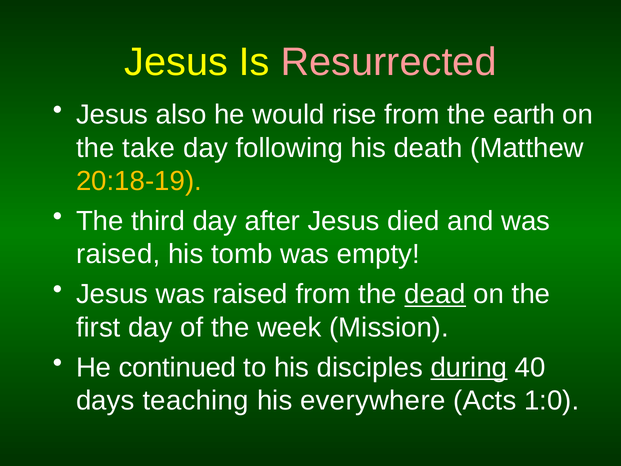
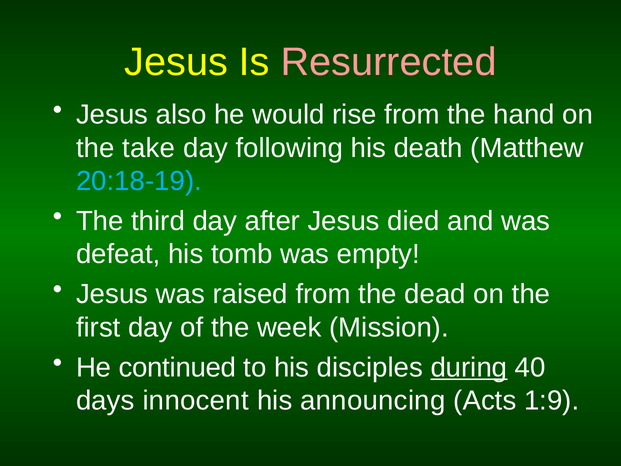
earth: earth -> hand (524, 115)
20:18-19 colour: yellow -> light blue (139, 181)
raised: raised -> defeat (118, 254)
dead underline: present -> none (435, 294)
teaching: teaching -> innocent (196, 400)
everywhere: everywhere -> announcing (373, 400)
1:0: 1:0 -> 1:9 (552, 400)
